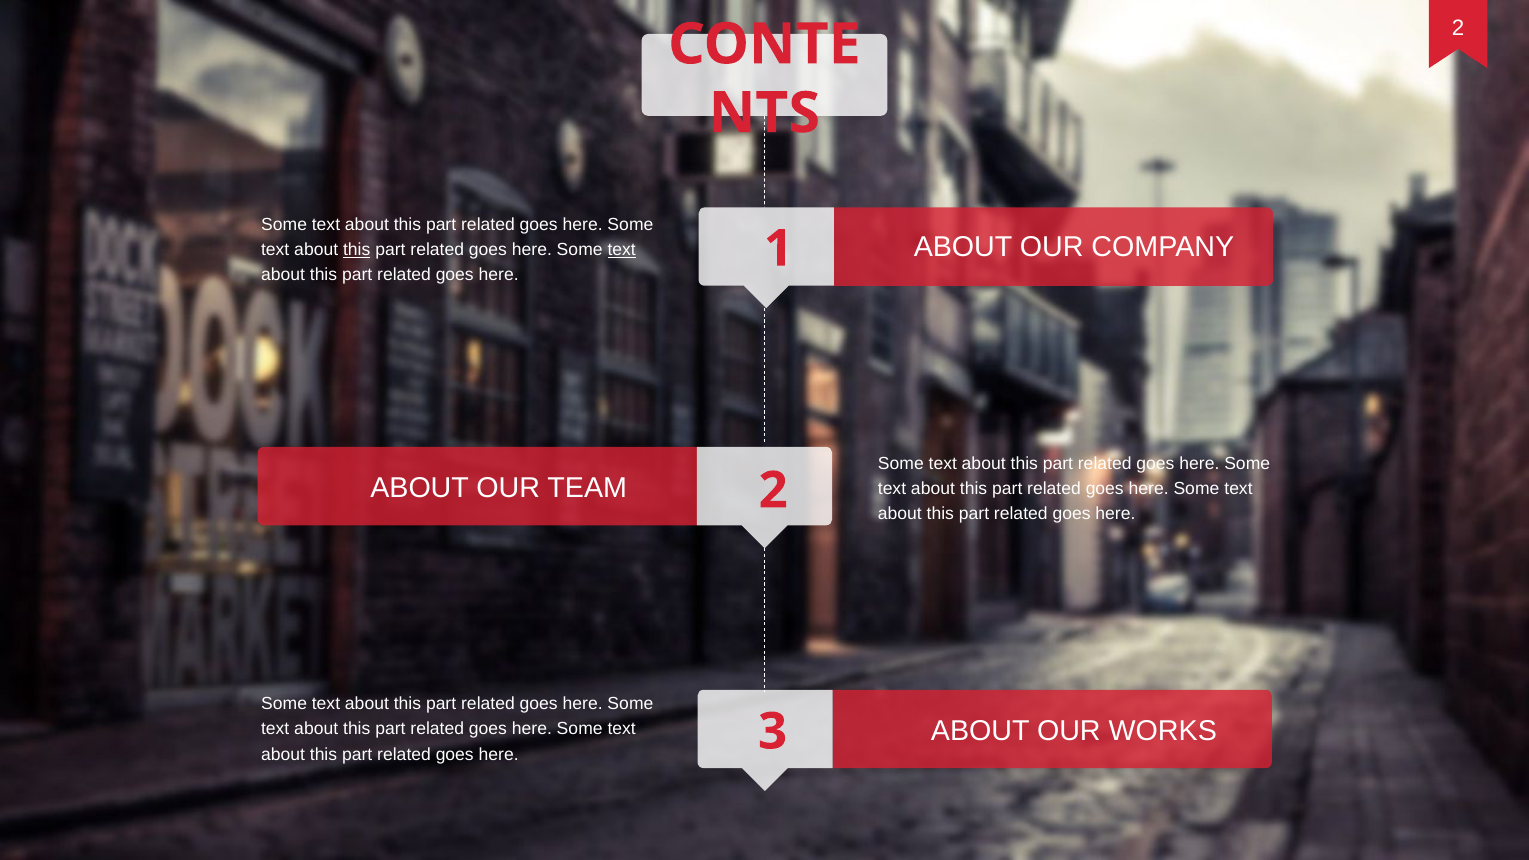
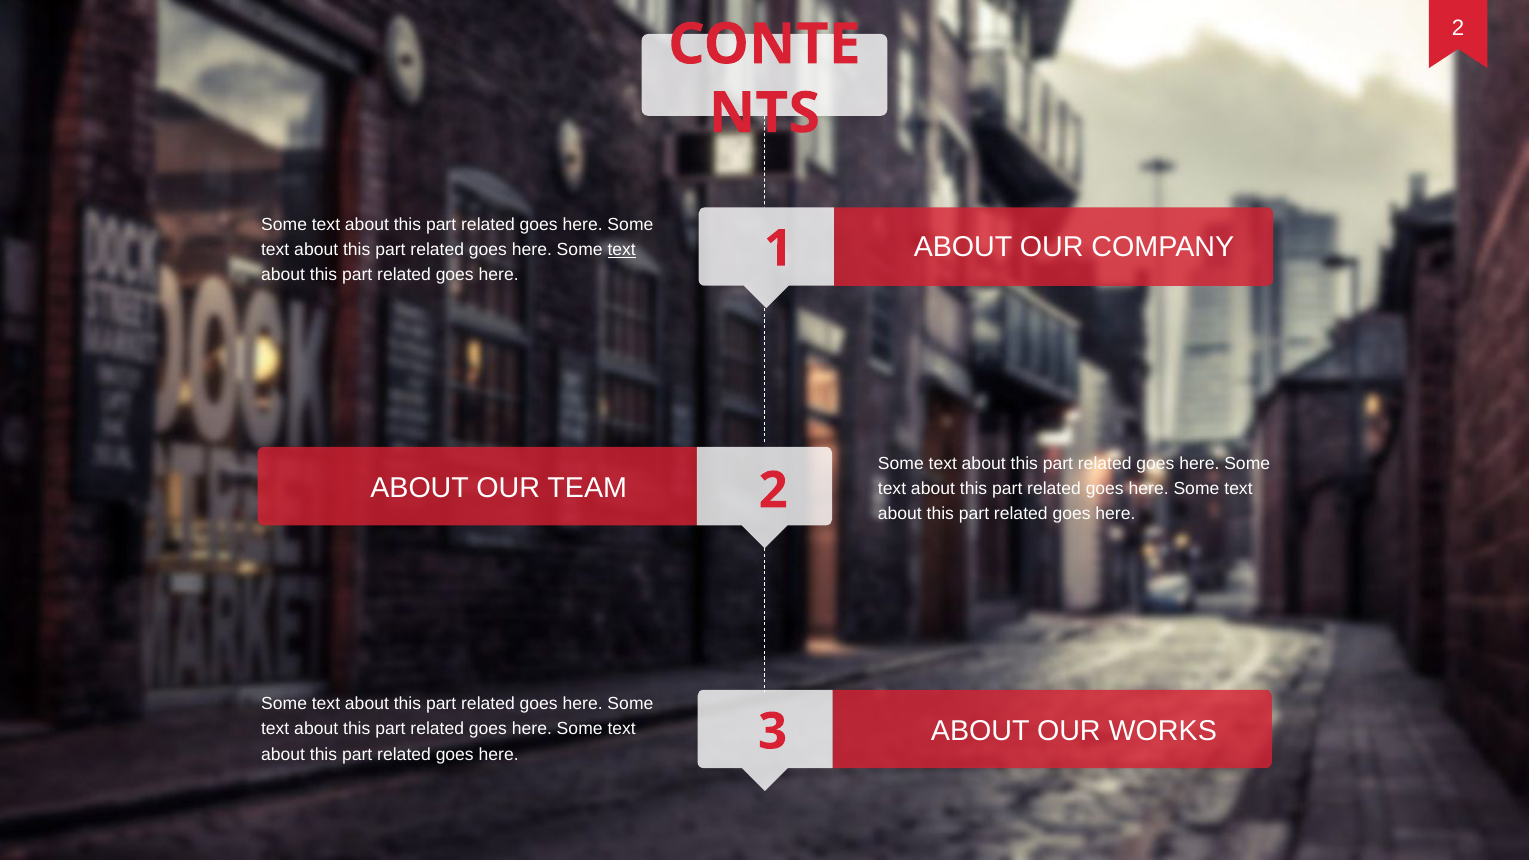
this underline: present -> none (357, 250)
